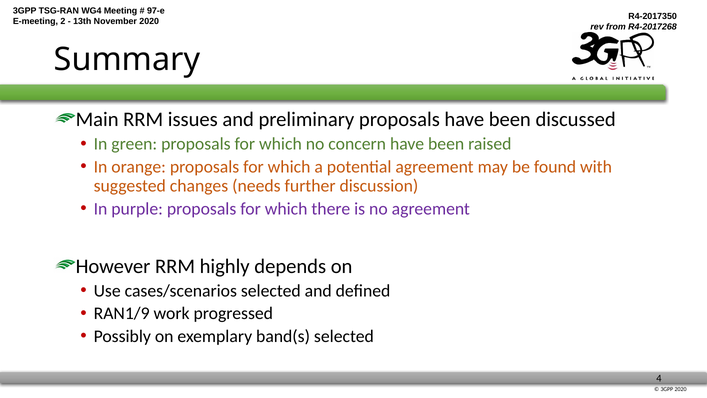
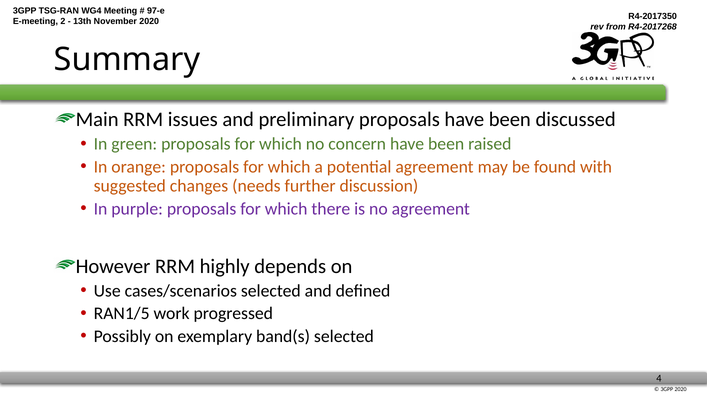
RAN1/9: RAN1/9 -> RAN1/5 (122, 313)
